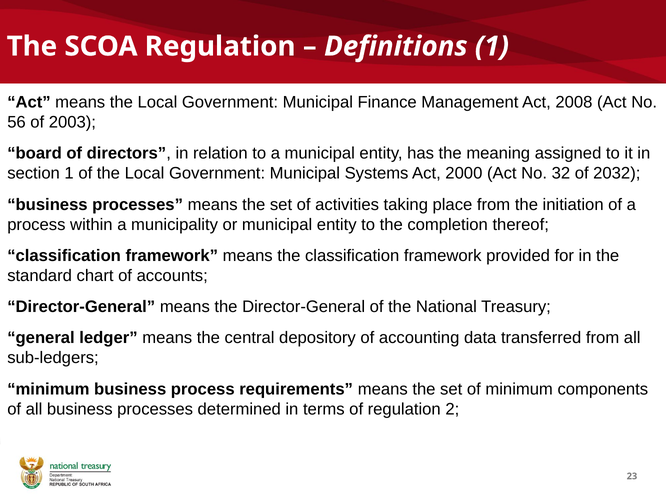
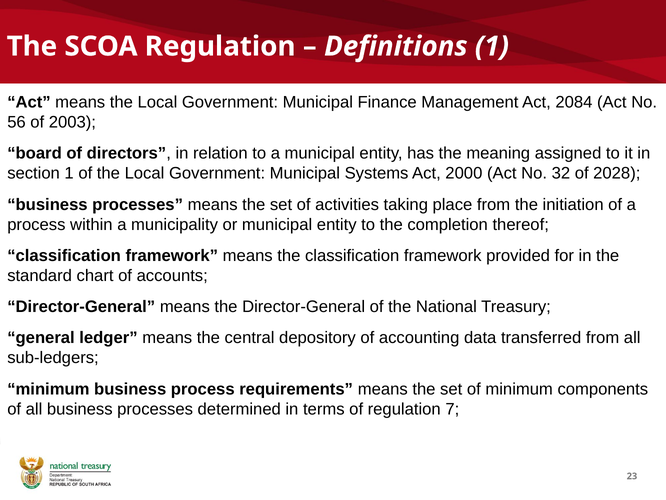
2008: 2008 -> 2084 (574, 102)
2032: 2032 -> 2028 (617, 173)
2: 2 -> 7 (452, 409)
